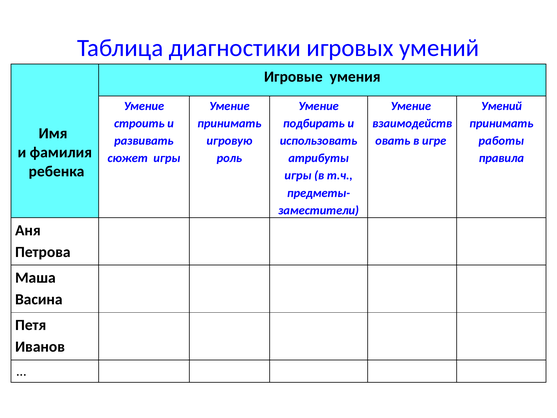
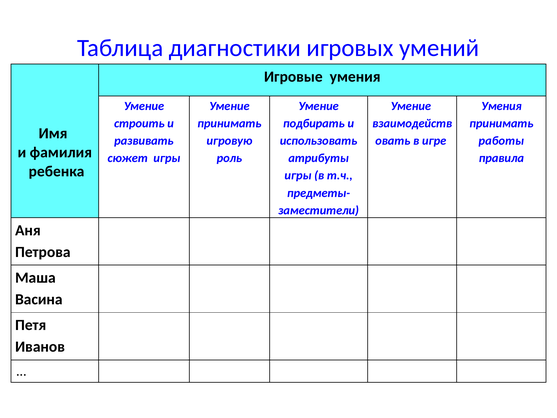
Умений: Умений -> Умения (501, 106)
